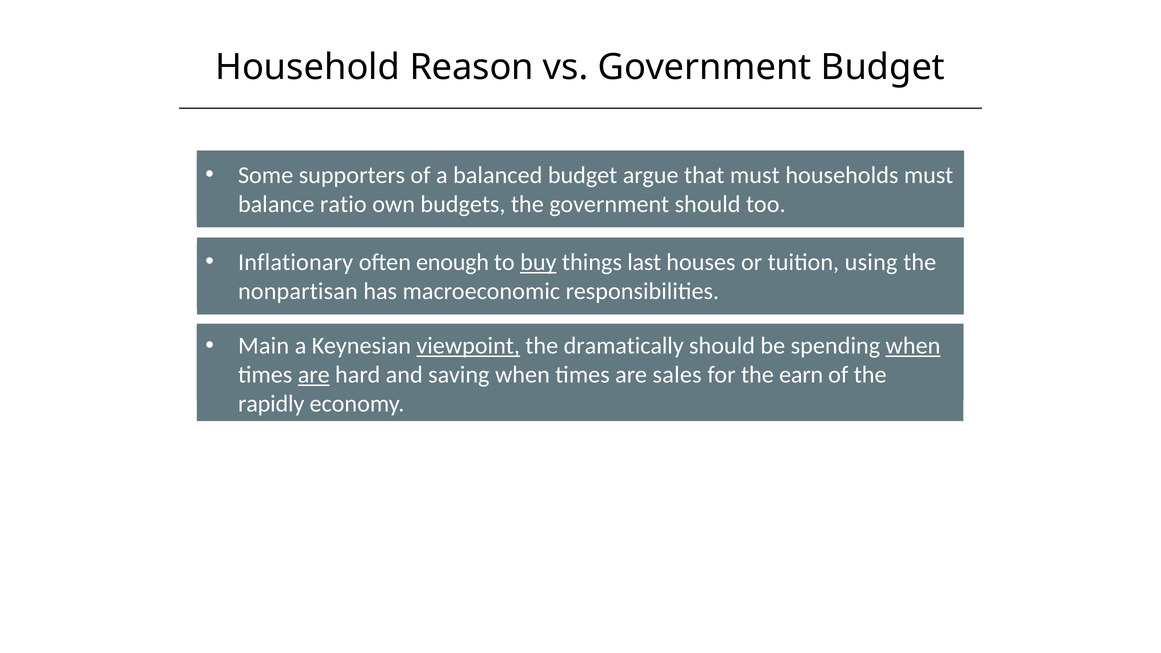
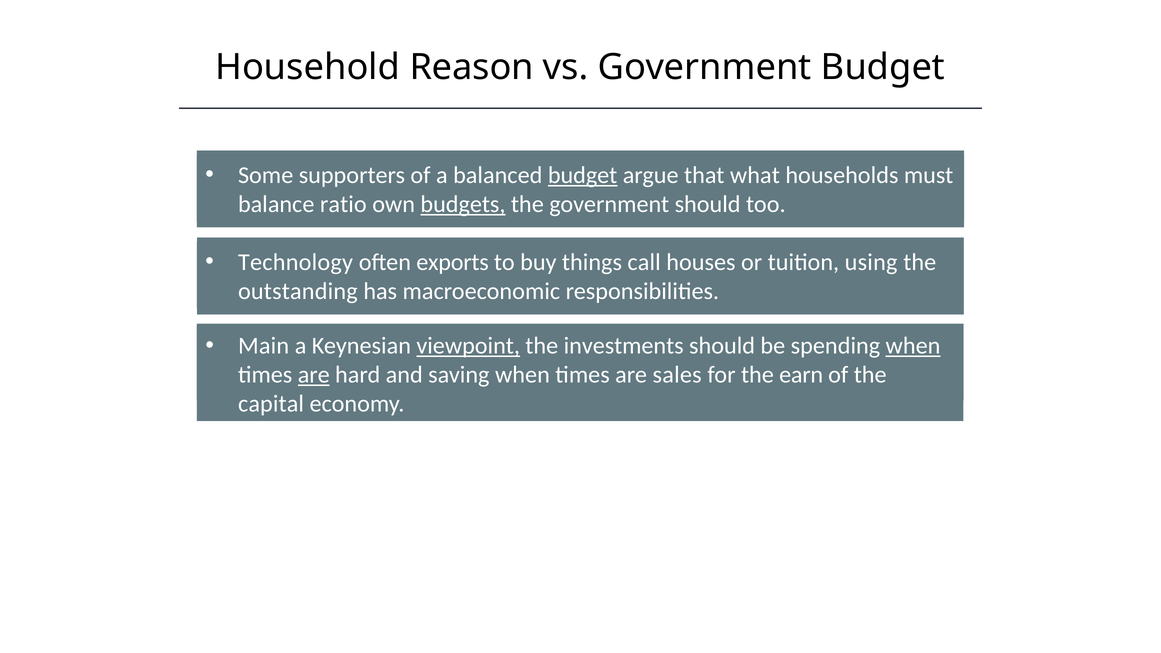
budget underline: none -> present (583, 175)
that must: must -> what (755, 175)
budgets underline: none -> present (463, 204)
Inflationary: Inflationary -> Technology (296, 262)
enough: enough -> exports (453, 262)
buy underline: present -> none (538, 262)
last: last -> call (644, 262)
nonpartisan: nonpartisan -> outstanding (298, 291)
dramatically: dramatically -> investments (624, 346)
rapidly: rapidly -> capital (271, 404)
